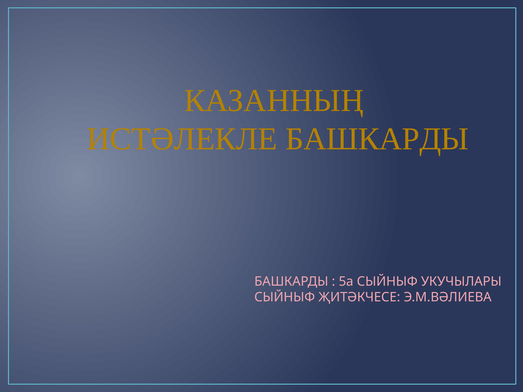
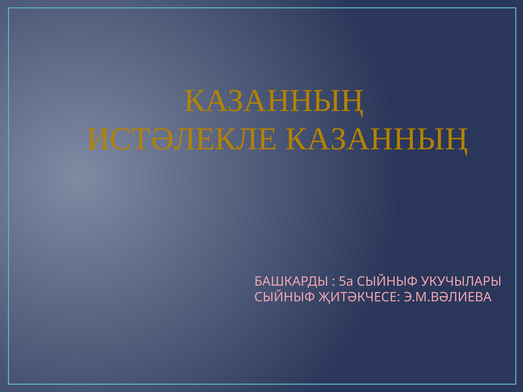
ИСТӘЛЕКЛЕ БАШКАРДЫ: БАШКАРДЫ -> КАЗАННЫҢ (377, 139)
